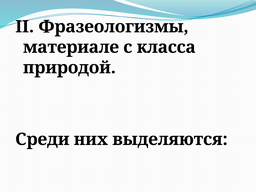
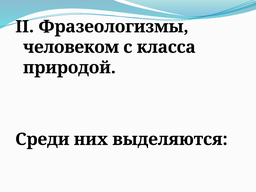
материале: материале -> человеком (71, 47)
